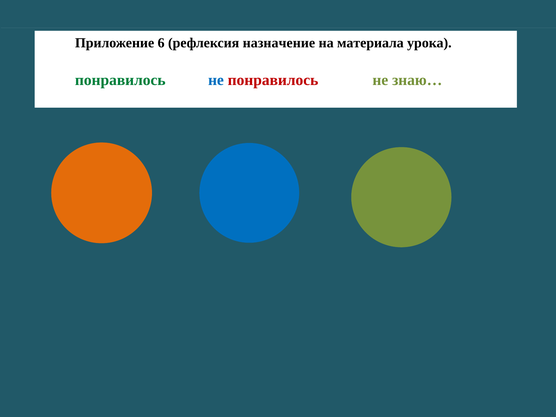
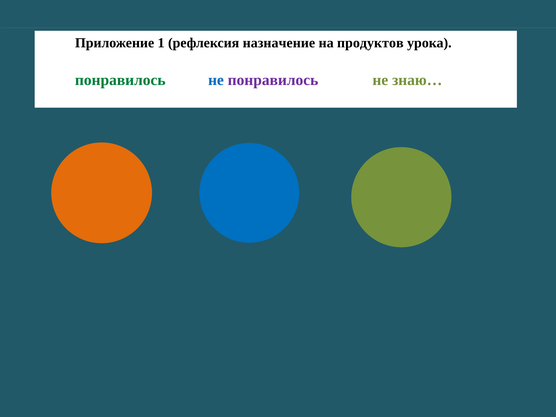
6: 6 -> 1 (161, 43)
материала: материала -> продуктов (370, 43)
понравилось colour: red -> purple (273, 80)
